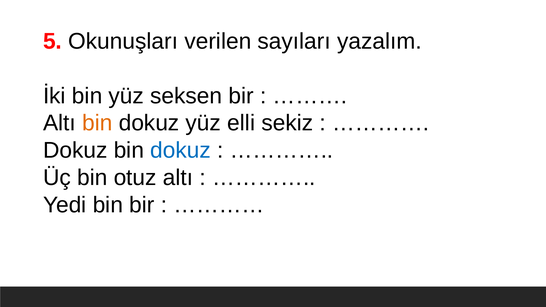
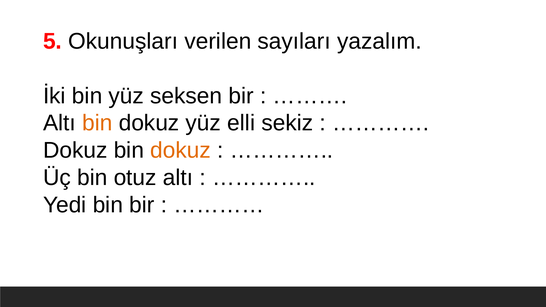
dokuz colour: blue -> orange (181, 150)
